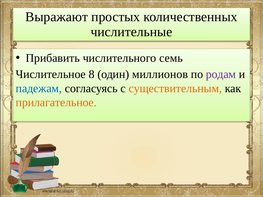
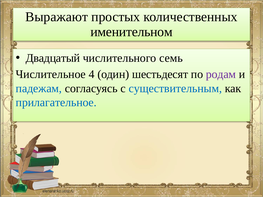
числительные: числительные -> именительном (132, 32)
Прибавить: Прибавить -> Двадцатый (53, 58)
8: 8 -> 4 (92, 74)
миллионов: миллионов -> шестьдесят (160, 74)
существительным colour: orange -> blue (175, 88)
прилагательное colour: orange -> blue (56, 102)
